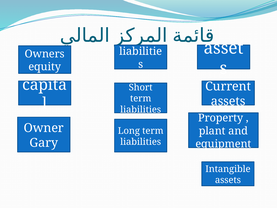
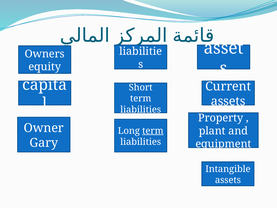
term underline: none -> present (153, 131)
